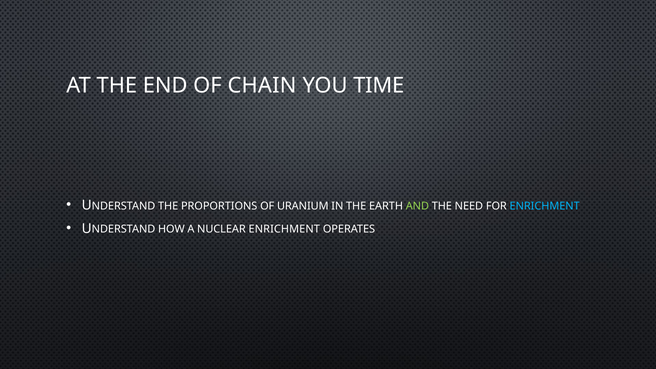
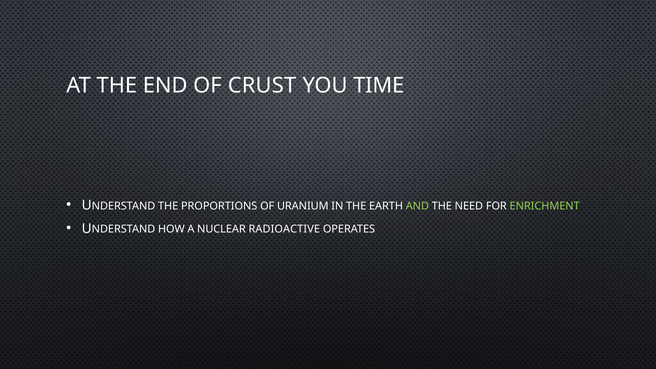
CHAIN: CHAIN -> CRUST (262, 86)
ENRICHMENT colour: light blue -> light green (545, 206)
NUCLEAR ENRICHMENT: ENRICHMENT -> RADIOACTIVE (284, 229)
